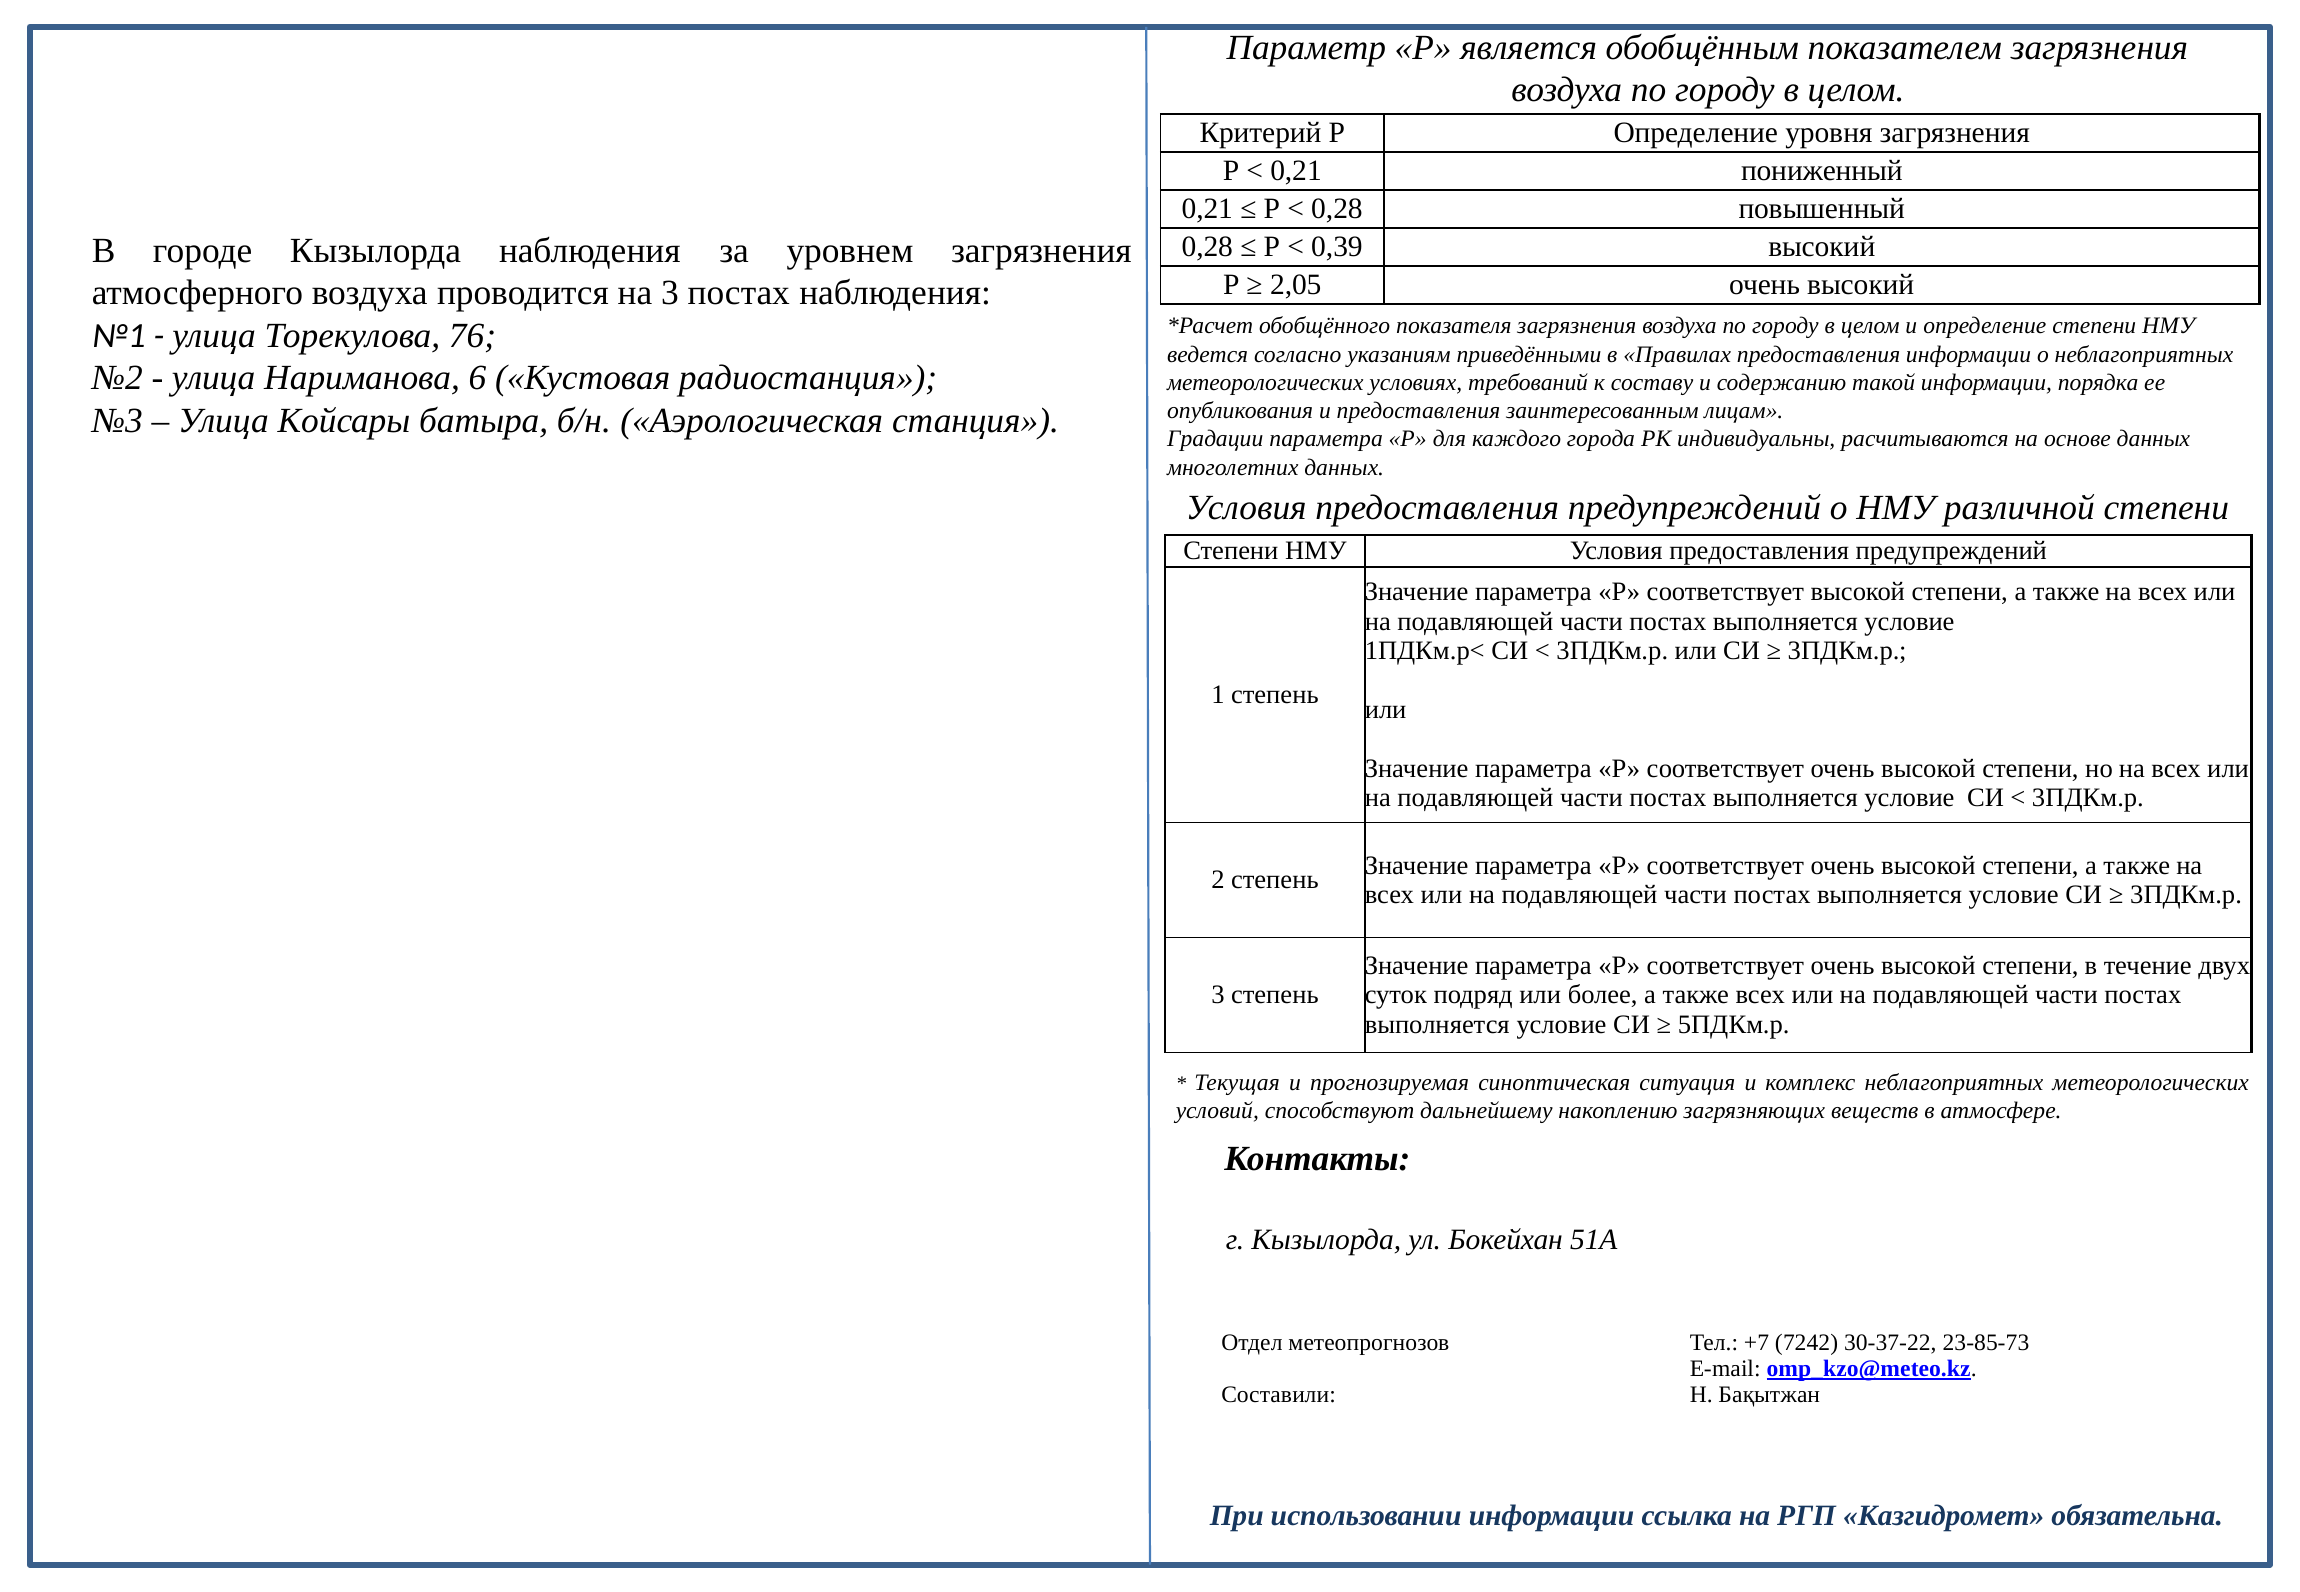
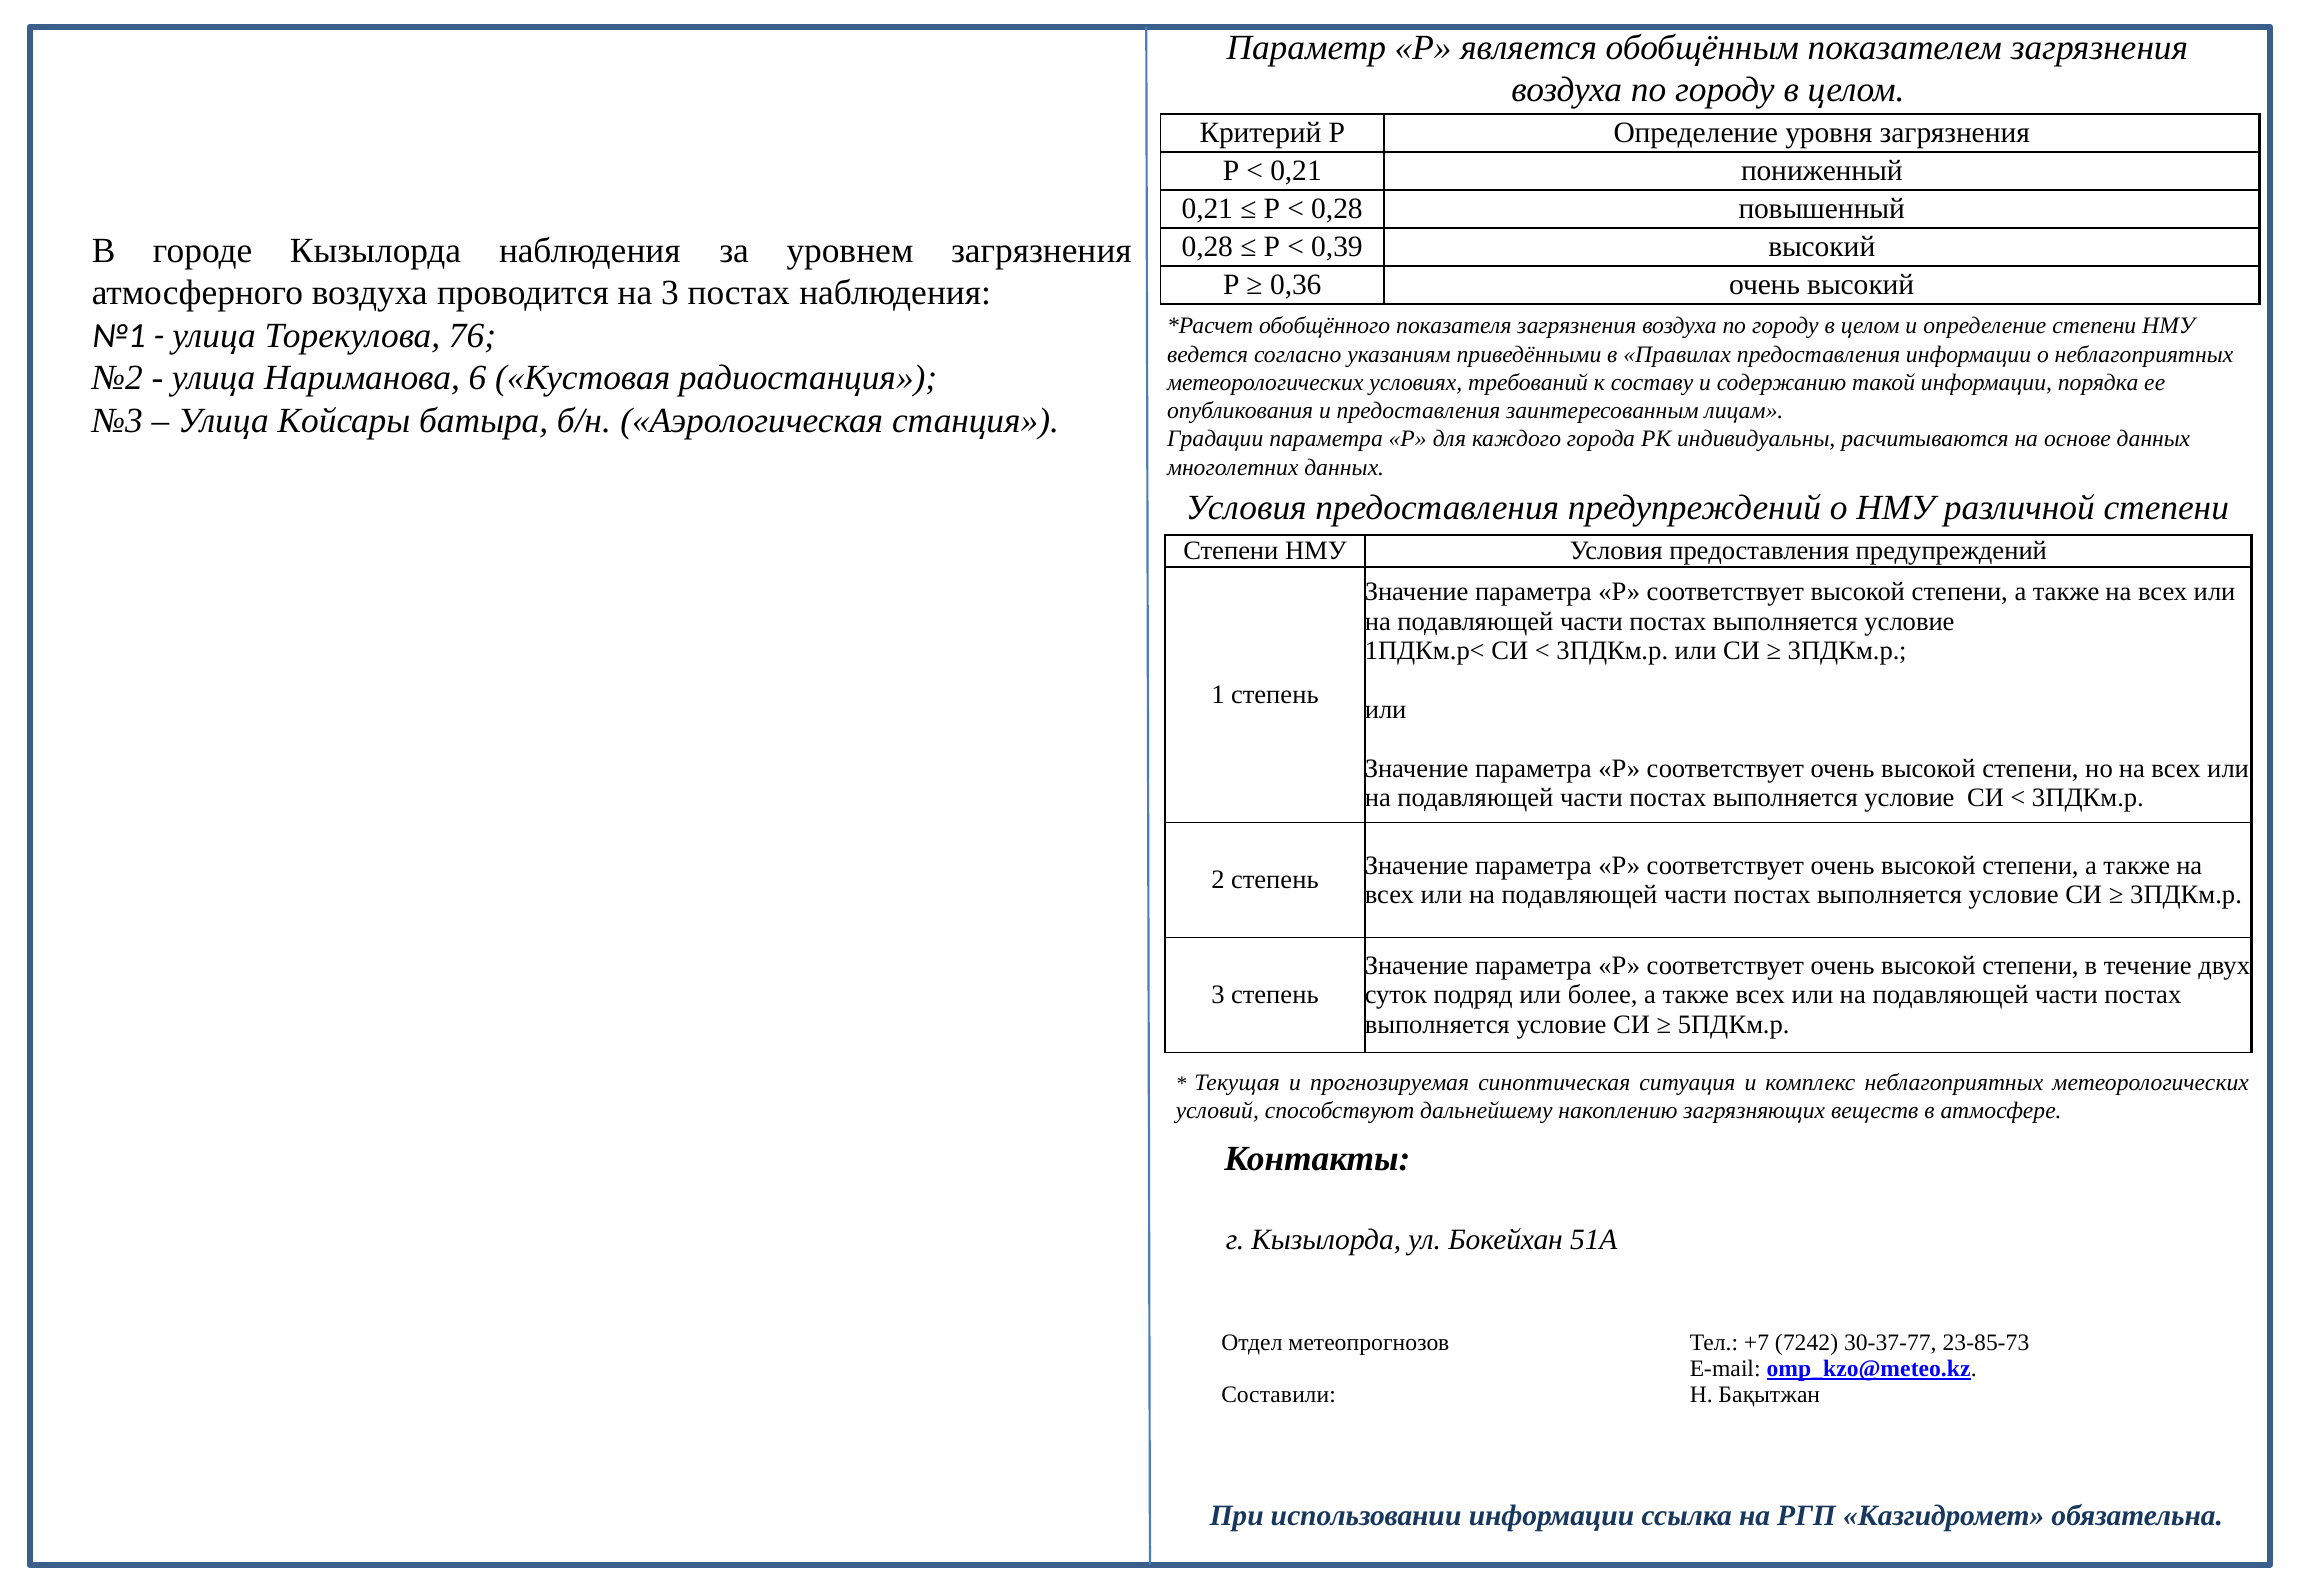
2,05: 2,05 -> 0,36 (1296, 285)
30-37-22: 30-37-22 -> 30-37-77 (1890, 1343)
